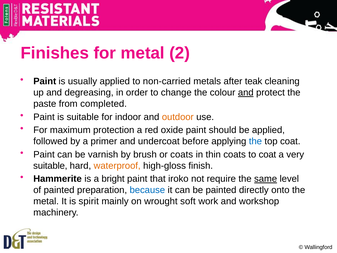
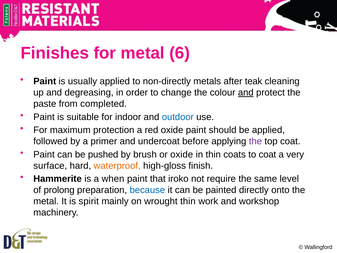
2: 2 -> 6 (180, 53)
non-carried: non-carried -> non-directly (167, 81)
outdoor colour: orange -> blue (178, 117)
the colour: blue -> purple (255, 141)
varnish: varnish -> pushed (103, 154)
or coats: coats -> oxide (182, 154)
suitable: suitable -> surface (50, 166)
bright: bright -> when (113, 179)
same underline: present -> none (266, 179)
of painted: painted -> prolong (59, 190)
wrought soft: soft -> thin (188, 201)
